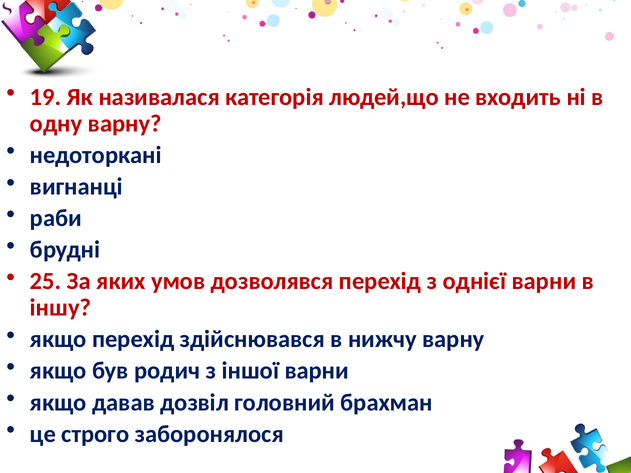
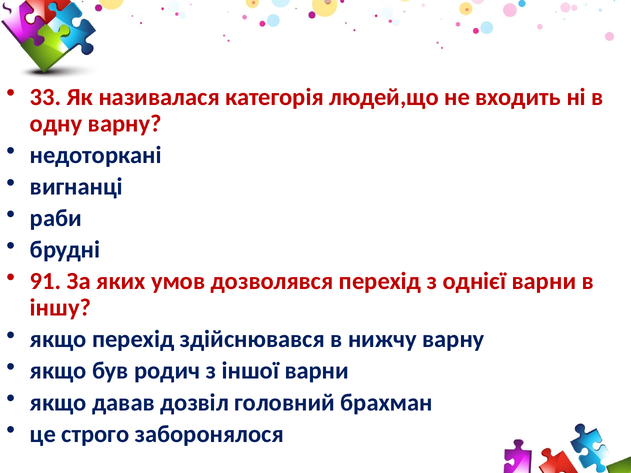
19: 19 -> 33 (46, 97)
25: 25 -> 91 (46, 281)
